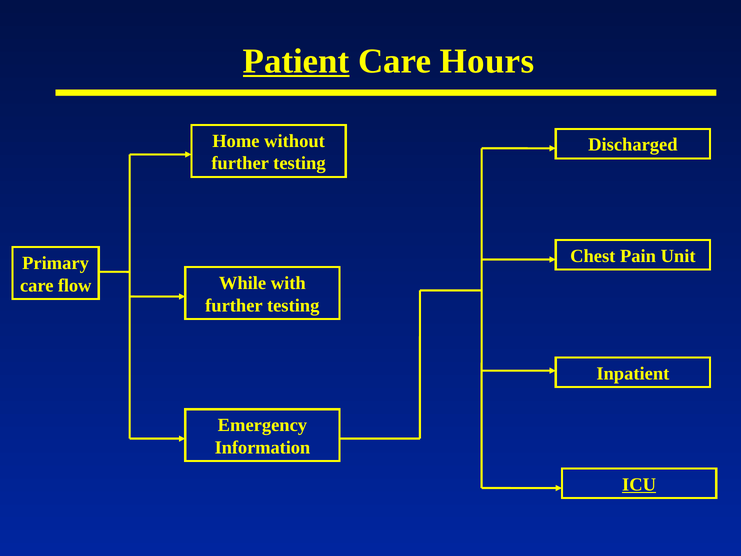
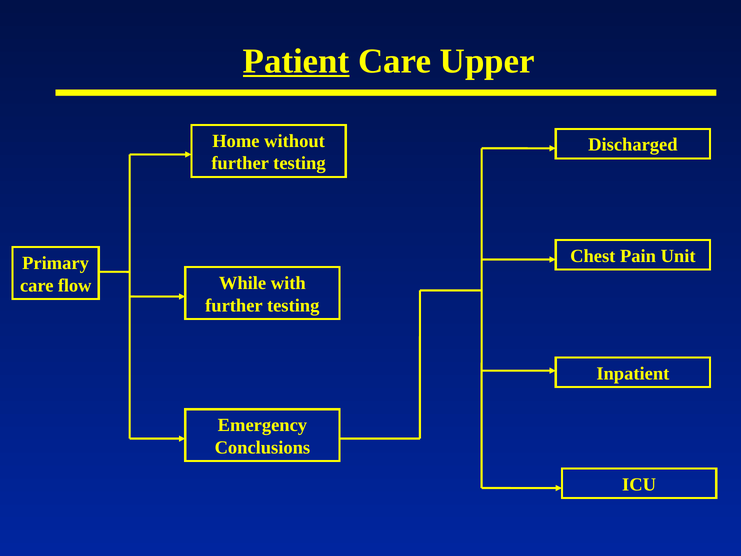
Hours: Hours -> Upper (487, 61)
Information: Information -> Conclusions (262, 447)
ICU underline: present -> none (639, 484)
